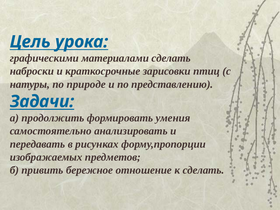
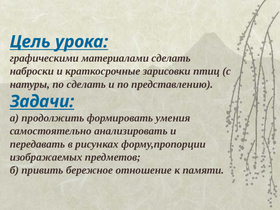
по природе: природе -> сделать (86, 84)
к сделать: сделать -> памяти (203, 170)
